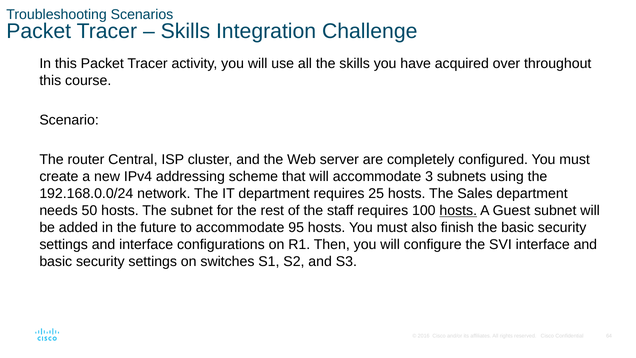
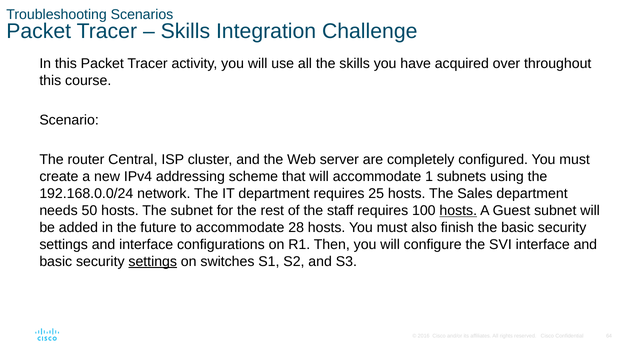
3: 3 -> 1 (429, 177)
95: 95 -> 28 (296, 227)
settings underline: none -> present (153, 261)
